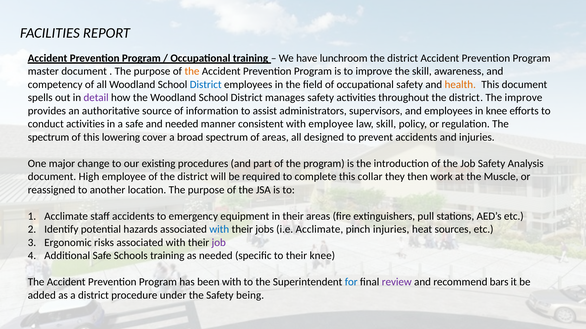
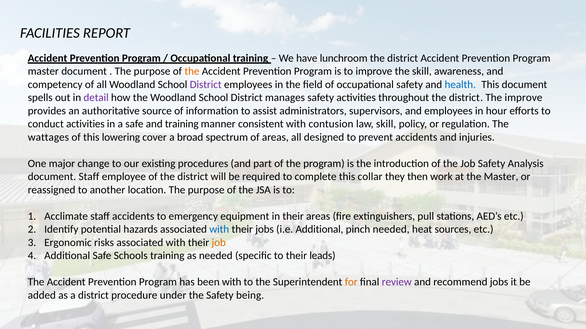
District colour: blue -> purple (206, 85)
health colour: orange -> blue (460, 85)
in knee: knee -> hour (496, 111)
and needed: needed -> training (182, 124)
with employee: employee -> contusion (331, 124)
spectrum: spectrum -> wattages (48, 137)
document High: High -> Staff (89, 177)
the Muscle: Muscle -> Master (501, 177)
i.e Acclimate: Acclimate -> Additional (320, 230)
pinch injuries: injuries -> needed (391, 230)
job colour: purple -> orange (219, 243)
their knee: knee -> leads (322, 256)
for colour: blue -> orange (351, 282)
recommend bars: bars -> jobs (499, 282)
